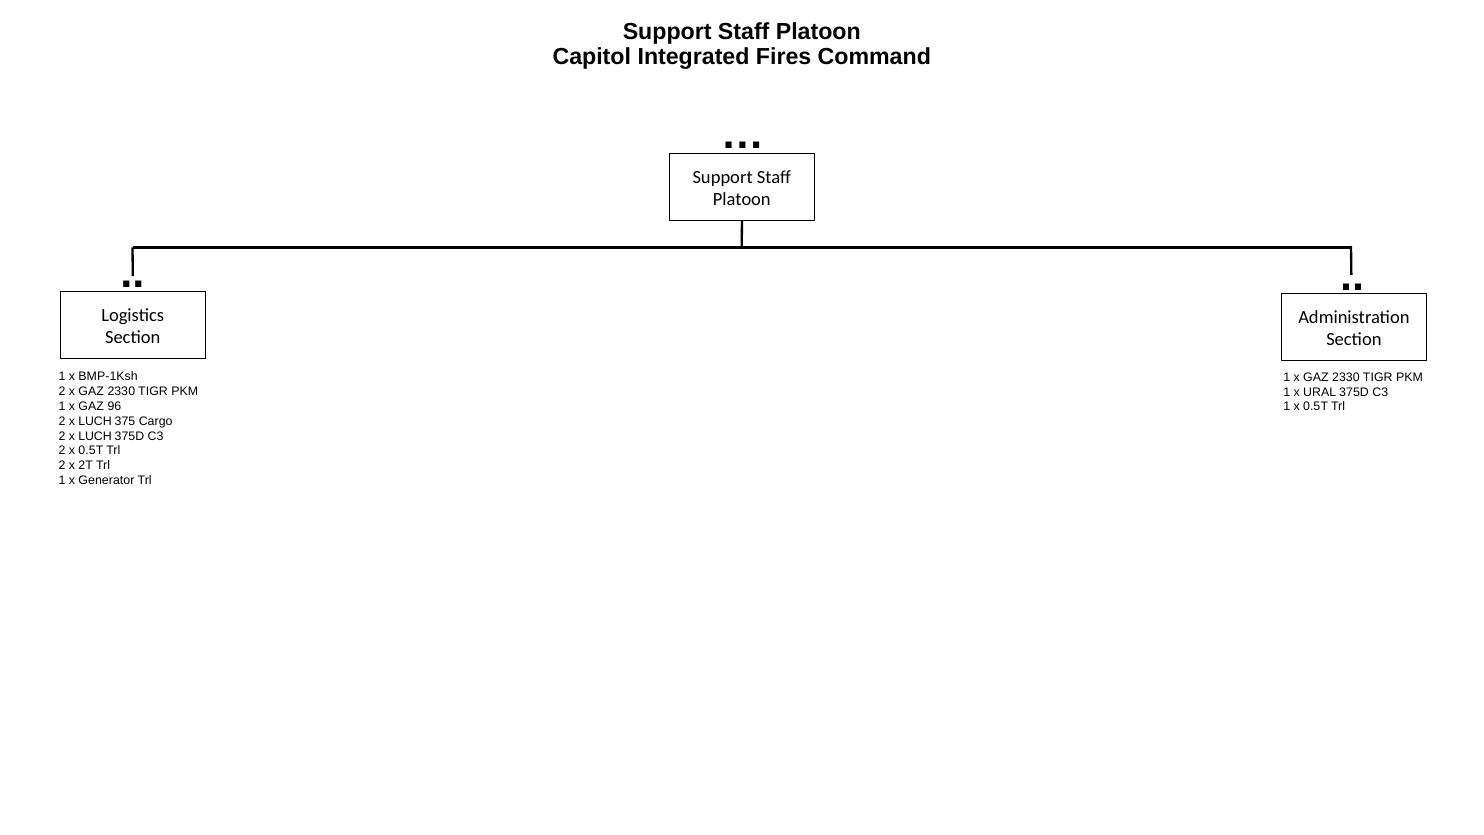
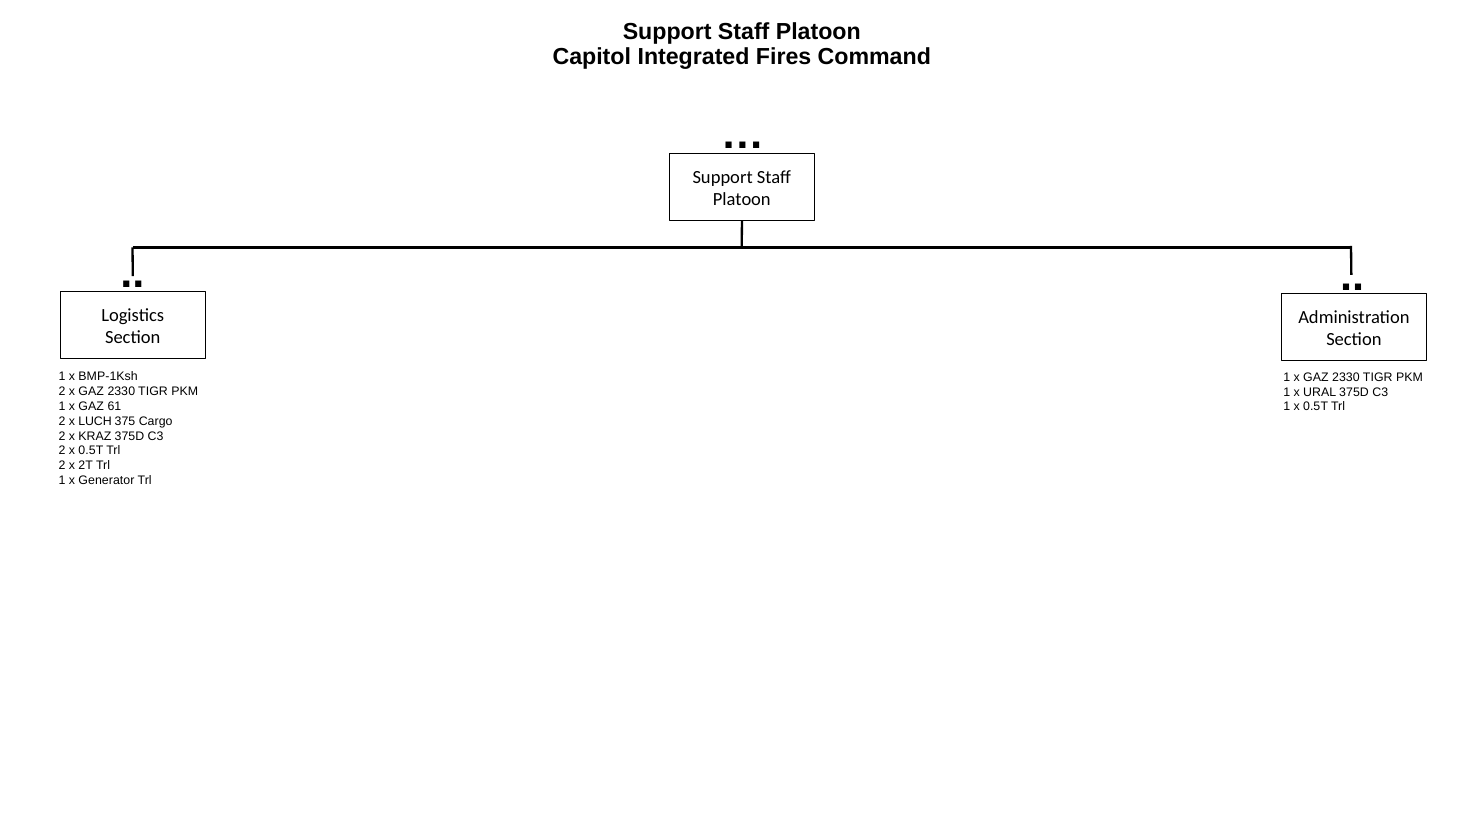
96: 96 -> 61 (114, 406)
LUCH: LUCH -> KRAZ (95, 436)
